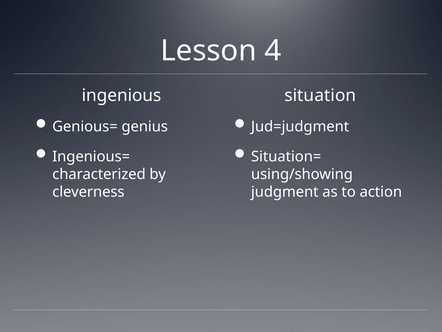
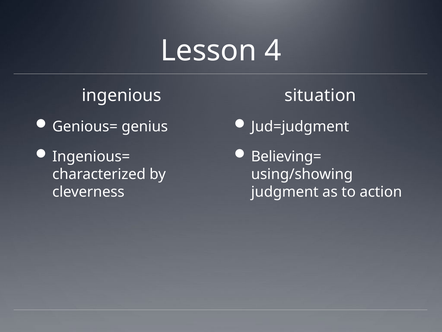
Situation=: Situation= -> Believing= (286, 156)
